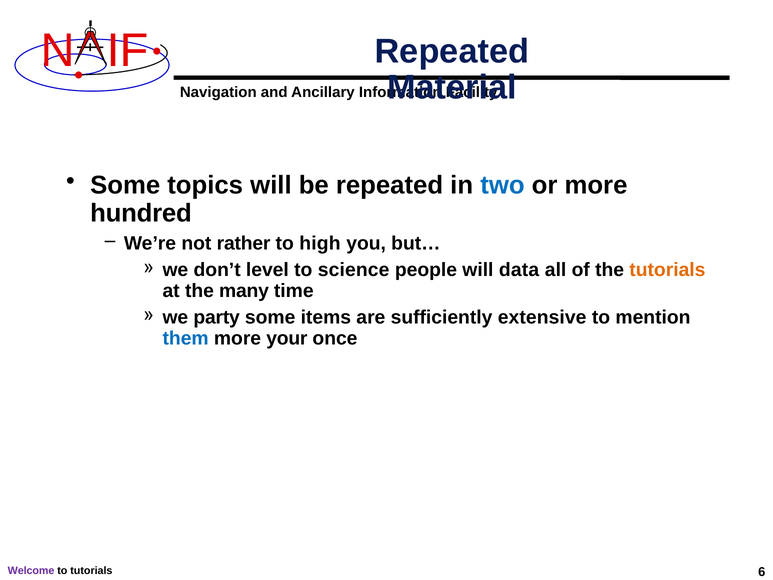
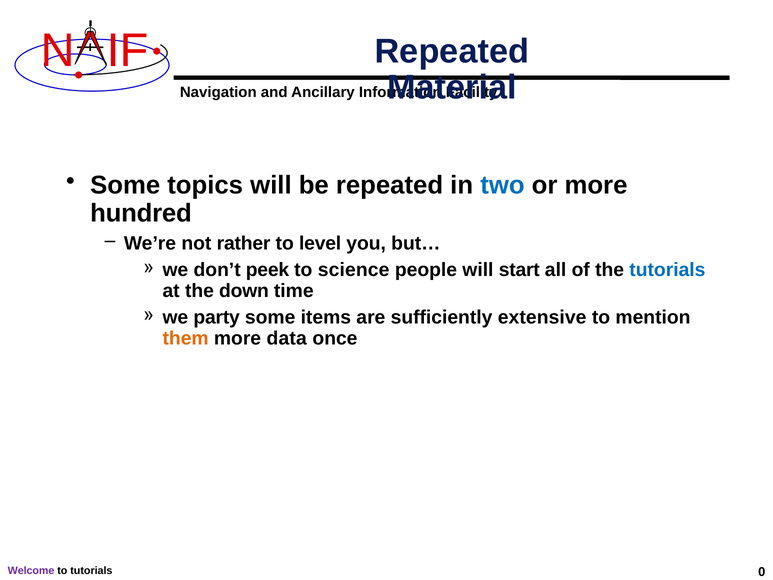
high: high -> level (320, 243)
level: level -> peek (267, 270)
data: data -> start (519, 270)
tutorials colour: orange -> blue (667, 270)
many: many -> down (244, 291)
them colour: blue -> orange (186, 338)
your: your -> data (287, 338)
6: 6 -> 0 (762, 572)
